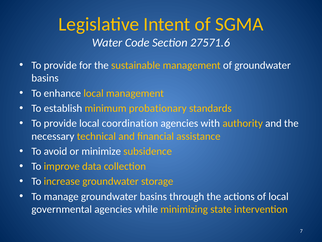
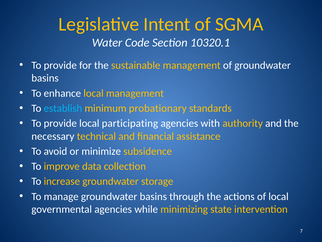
27571.6: 27571.6 -> 10320.1 (210, 42)
establish colour: white -> light blue (63, 108)
coordination: coordination -> participating (130, 123)
